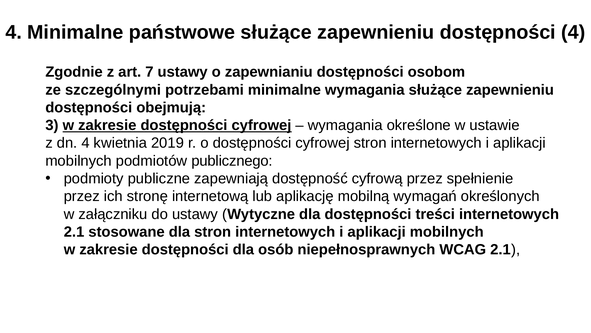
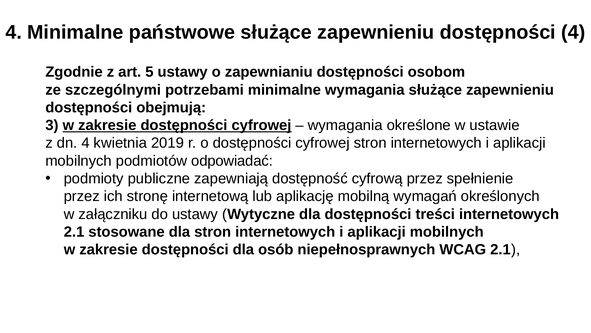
7: 7 -> 5 (149, 72)
publicznego: publicznego -> odpowiadać (232, 161)
